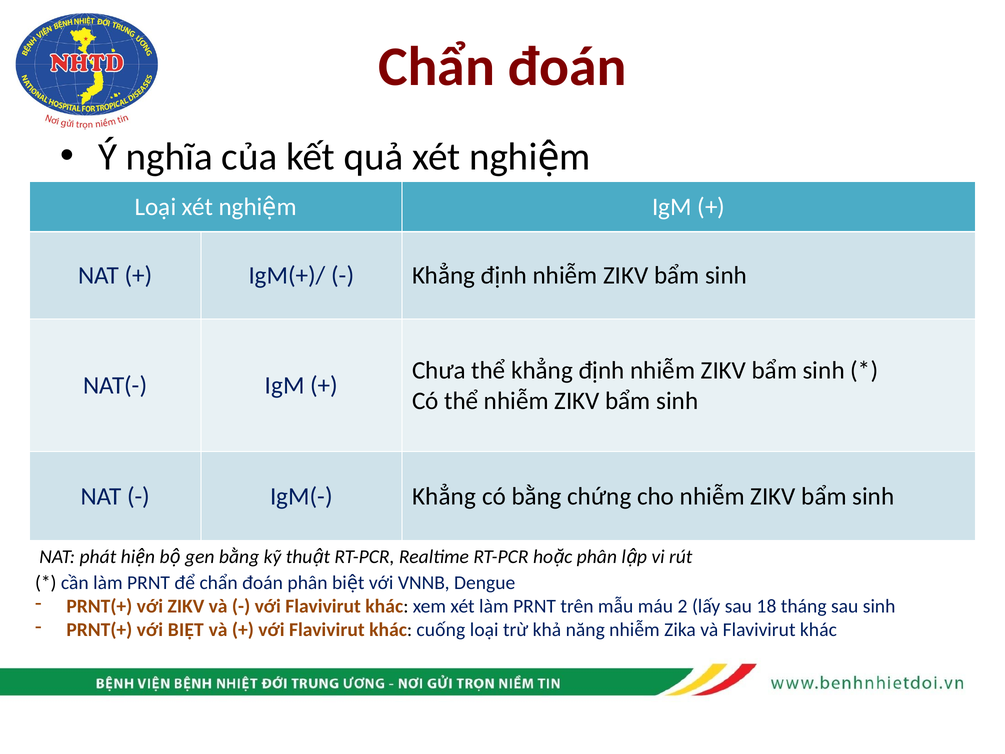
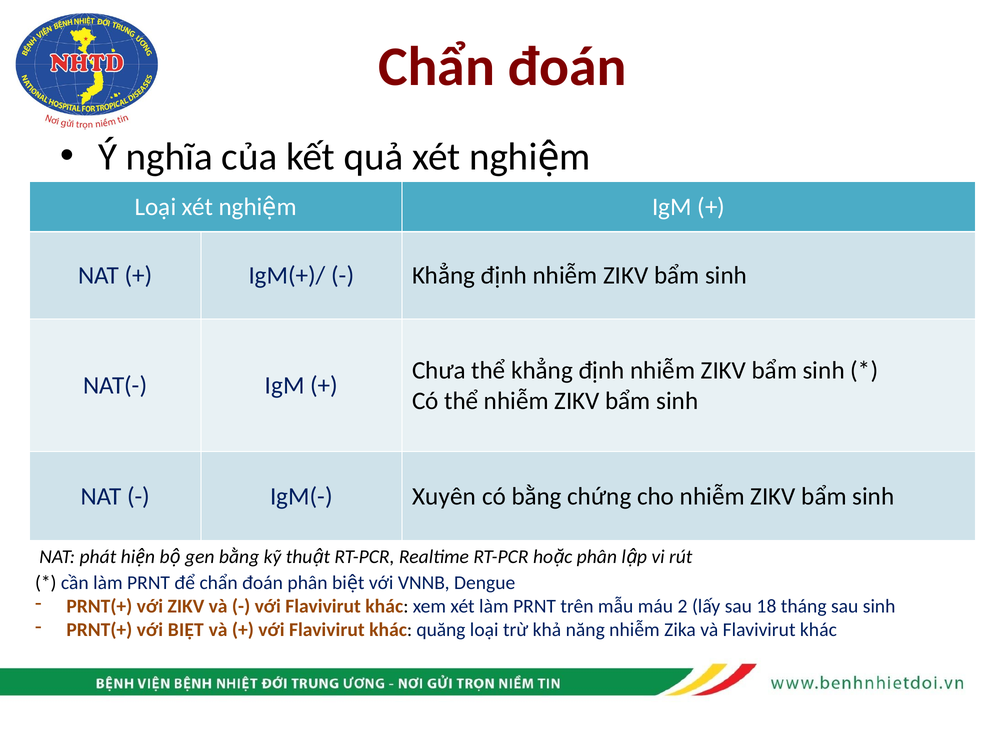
IgM(- Khẳng: Khẳng -> Xuyên (444, 496)
cuống: cuống -> quăng (441, 630)
